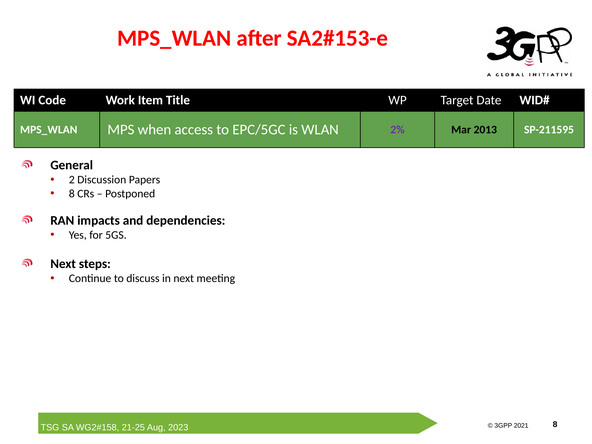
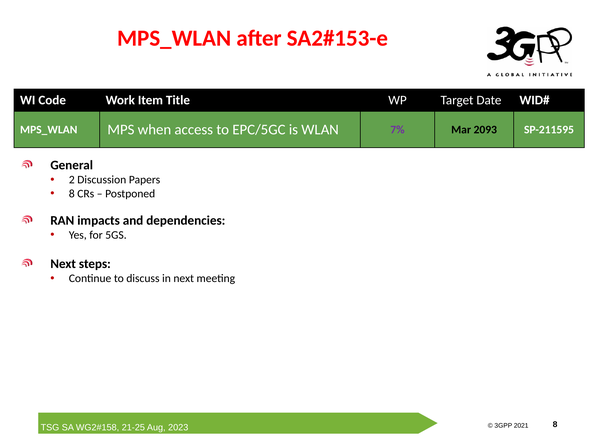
2%: 2% -> 7% (398, 130)
2013: 2013 -> 2093 (485, 130)
